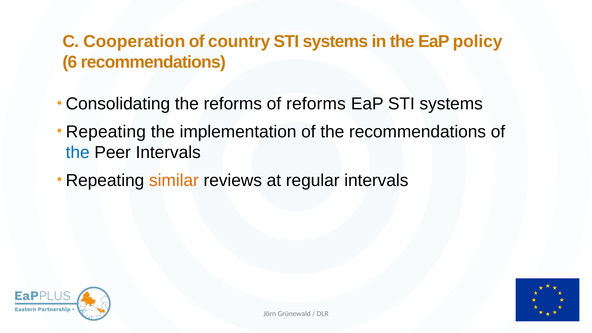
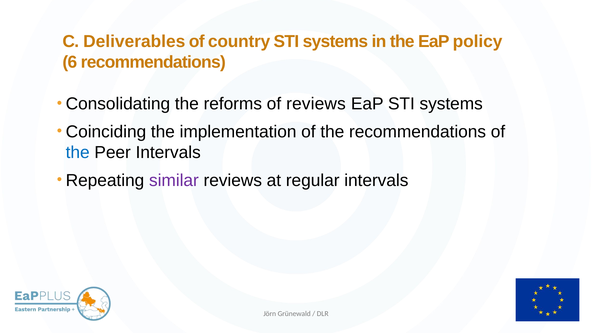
Cooperation: Cooperation -> Deliverables (134, 41)
of reforms: reforms -> reviews (316, 104)
Repeating: Repeating -> Coinciding (106, 132)
similar colour: orange -> purple (174, 180)
